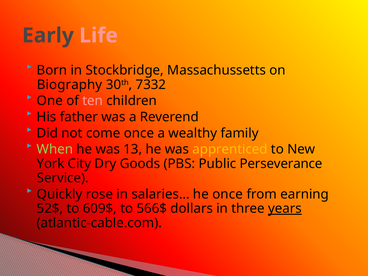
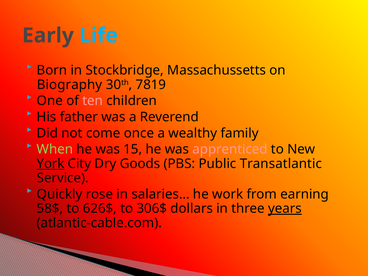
Life colour: pink -> light blue (99, 36)
7332: 7332 -> 7819 (151, 85)
13: 13 -> 15 (133, 149)
apprenticed colour: yellow -> pink (230, 149)
York underline: none -> present (51, 164)
Perseverance: Perseverance -> Transatlantic (281, 164)
he once: once -> work (228, 194)
52$: 52$ -> 58$ (50, 209)
609$: 609$ -> 626$ (100, 209)
566$: 566$ -> 306$ (152, 209)
